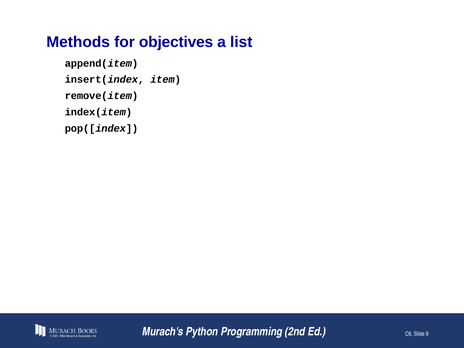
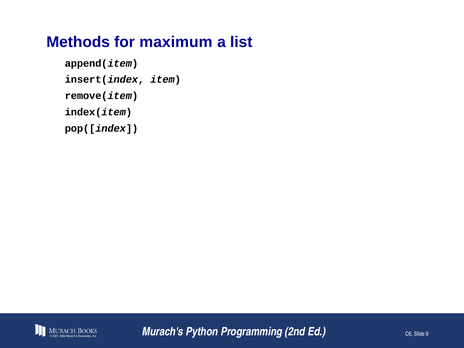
objectives: objectives -> maximum (176, 42)
